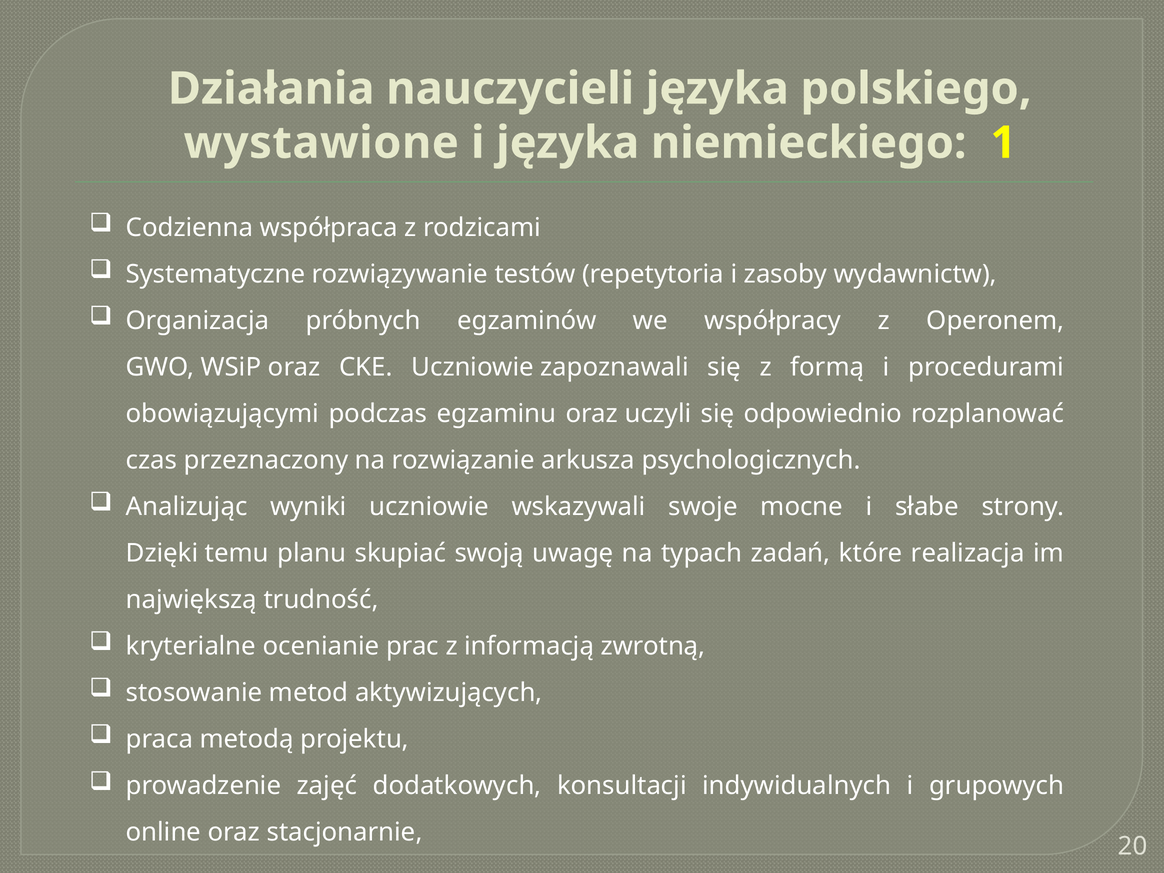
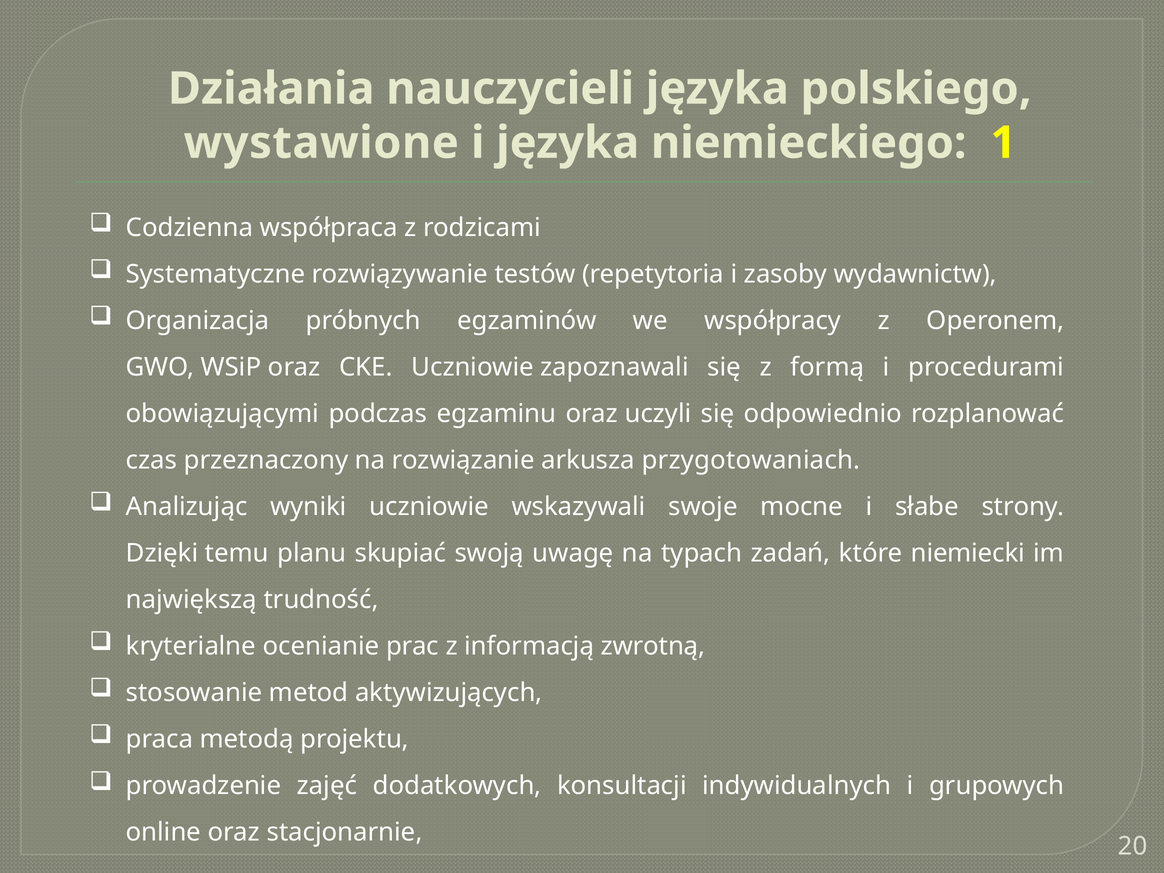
psychologicznych: psychologicznych -> przygotowaniach (751, 460)
realizacja: realizacja -> niemiecki (968, 553)
